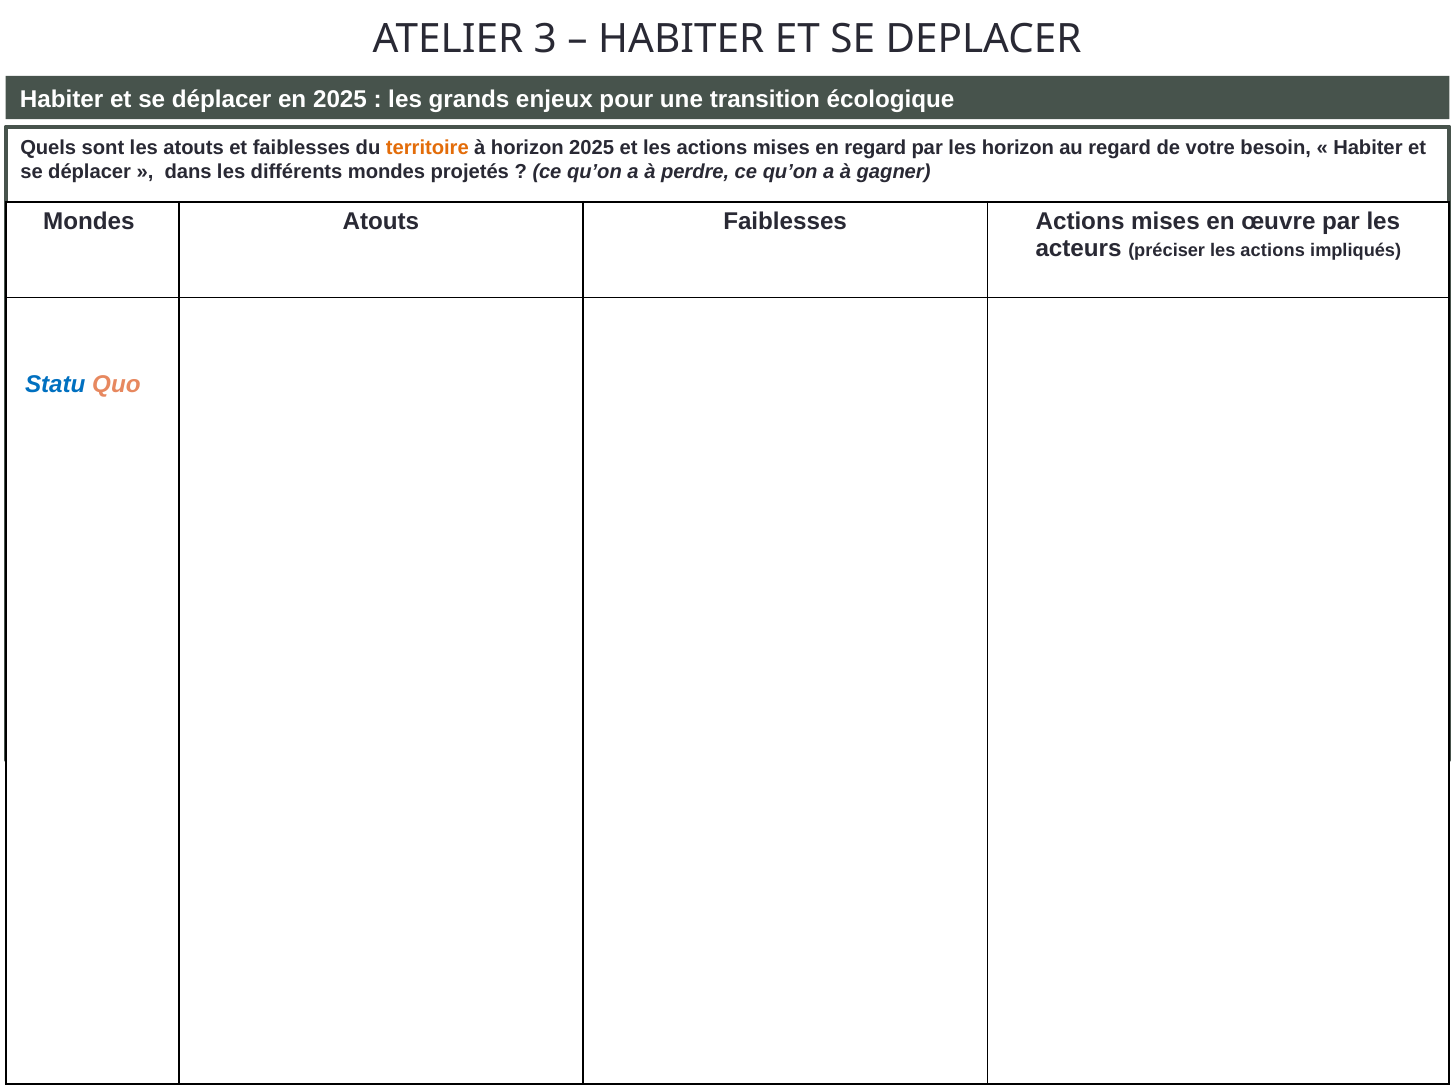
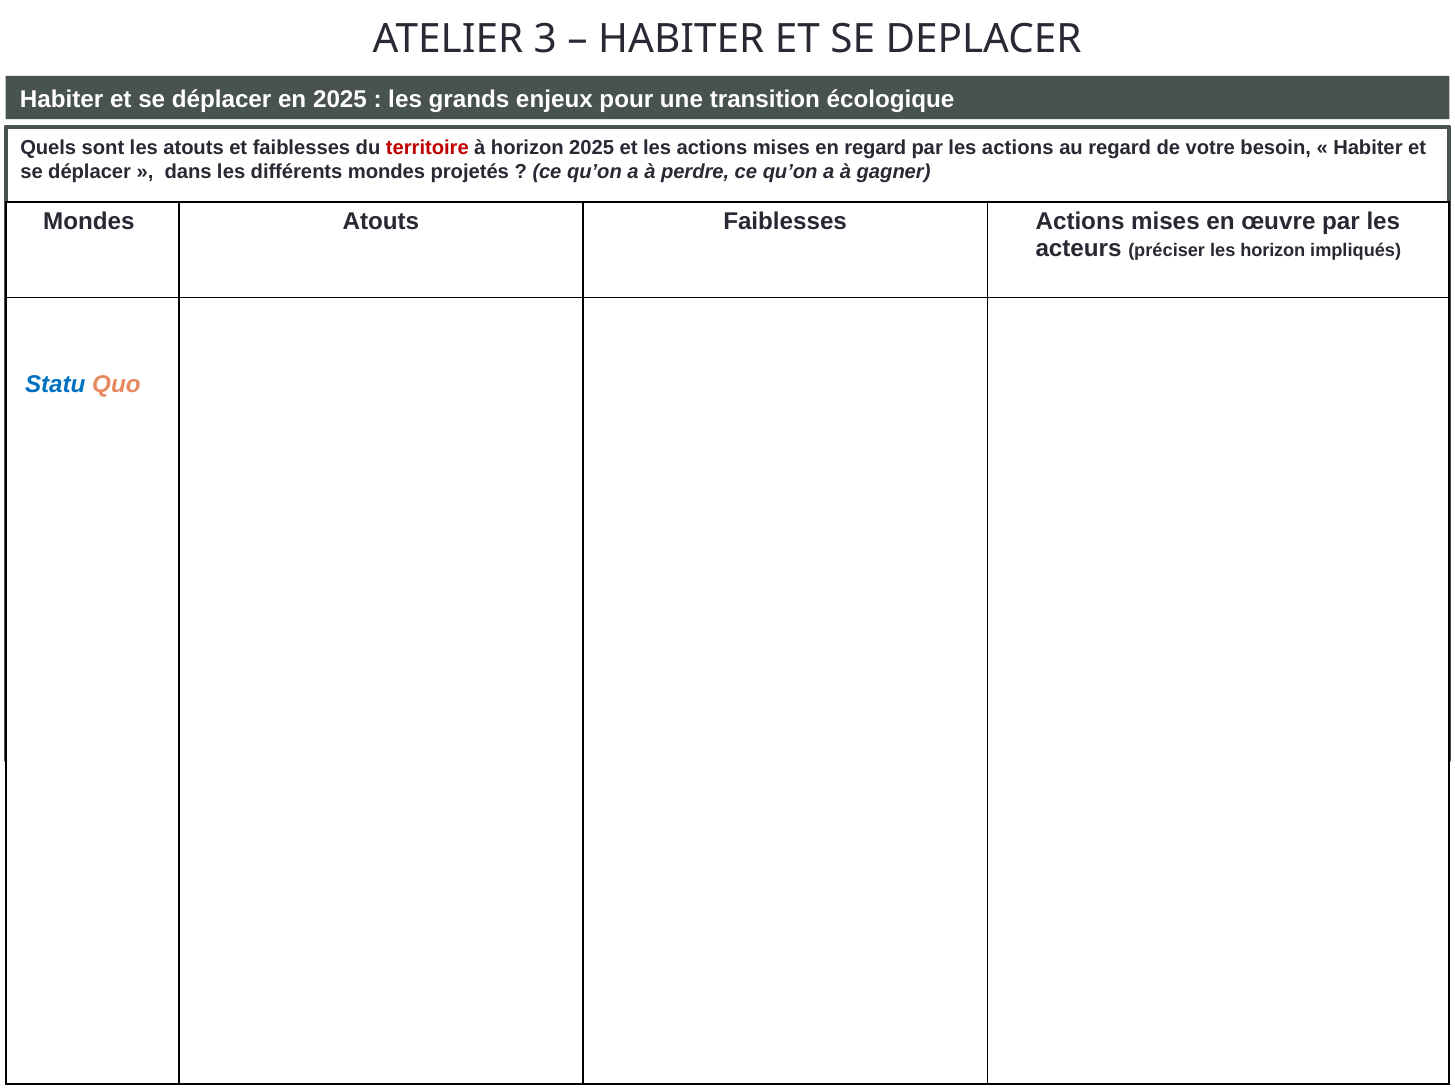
territoire colour: orange -> red (427, 148)
par les horizon: horizon -> actions (1018, 148)
préciser les actions: actions -> horizon (1273, 251)
